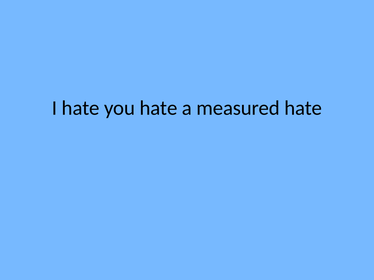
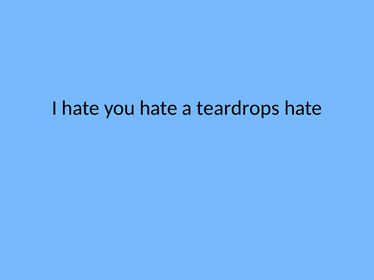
measured: measured -> teardrops (238, 108)
